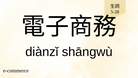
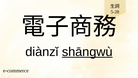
shāngwù underline: none -> present (87, 52)
